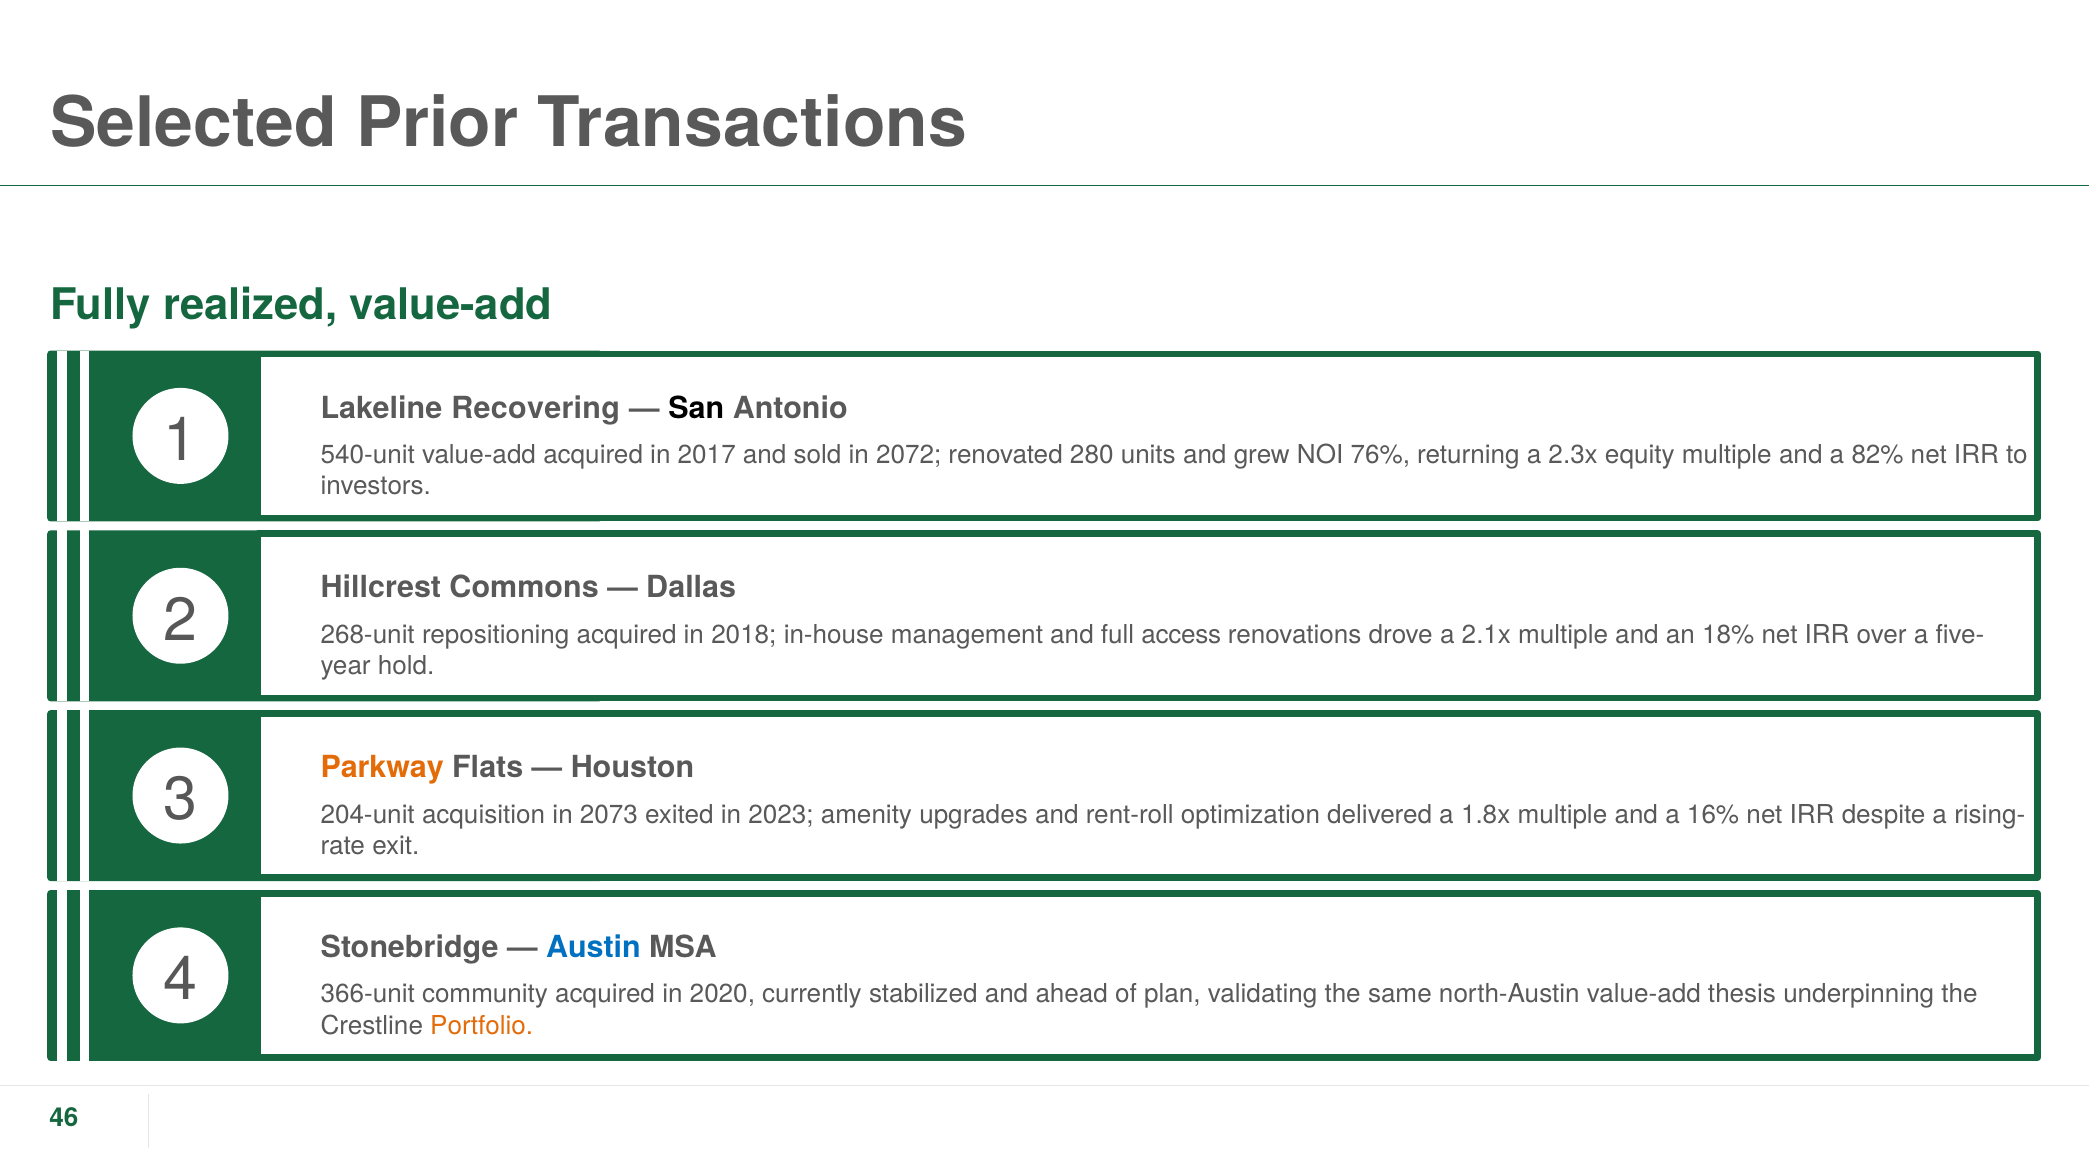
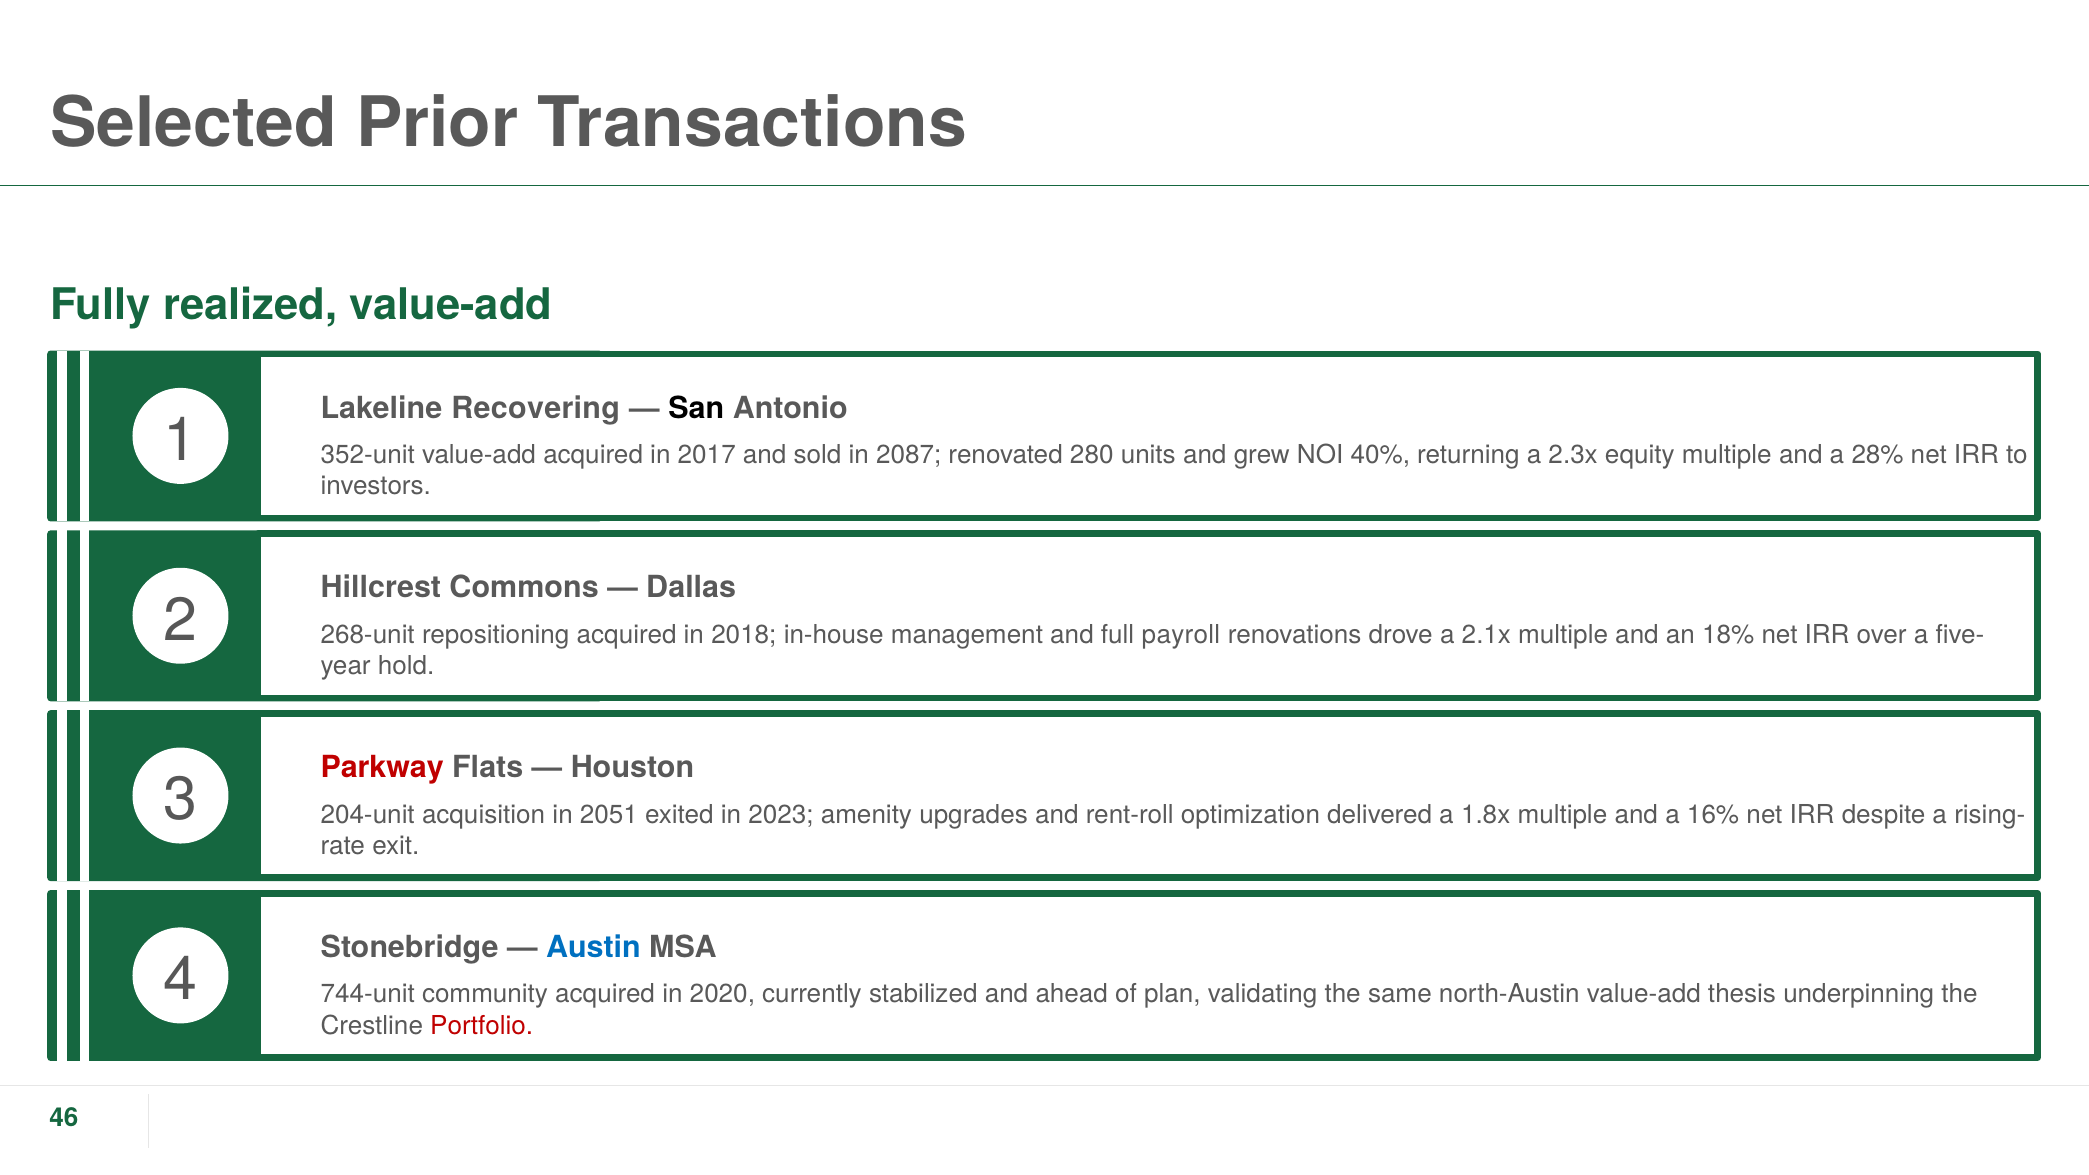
540-unit: 540-unit -> 352-unit (368, 455)
2072: 2072 -> 2087 (909, 455)
76%: 76% -> 40% (1380, 455)
82%: 82% -> 28% (1878, 455)
access: access -> payroll (1181, 635)
Parkway colour: orange -> red (382, 768)
2073: 2073 -> 2051 (609, 814)
366-unit: 366-unit -> 744-unit (368, 994)
Portfolio colour: orange -> red (482, 1026)
